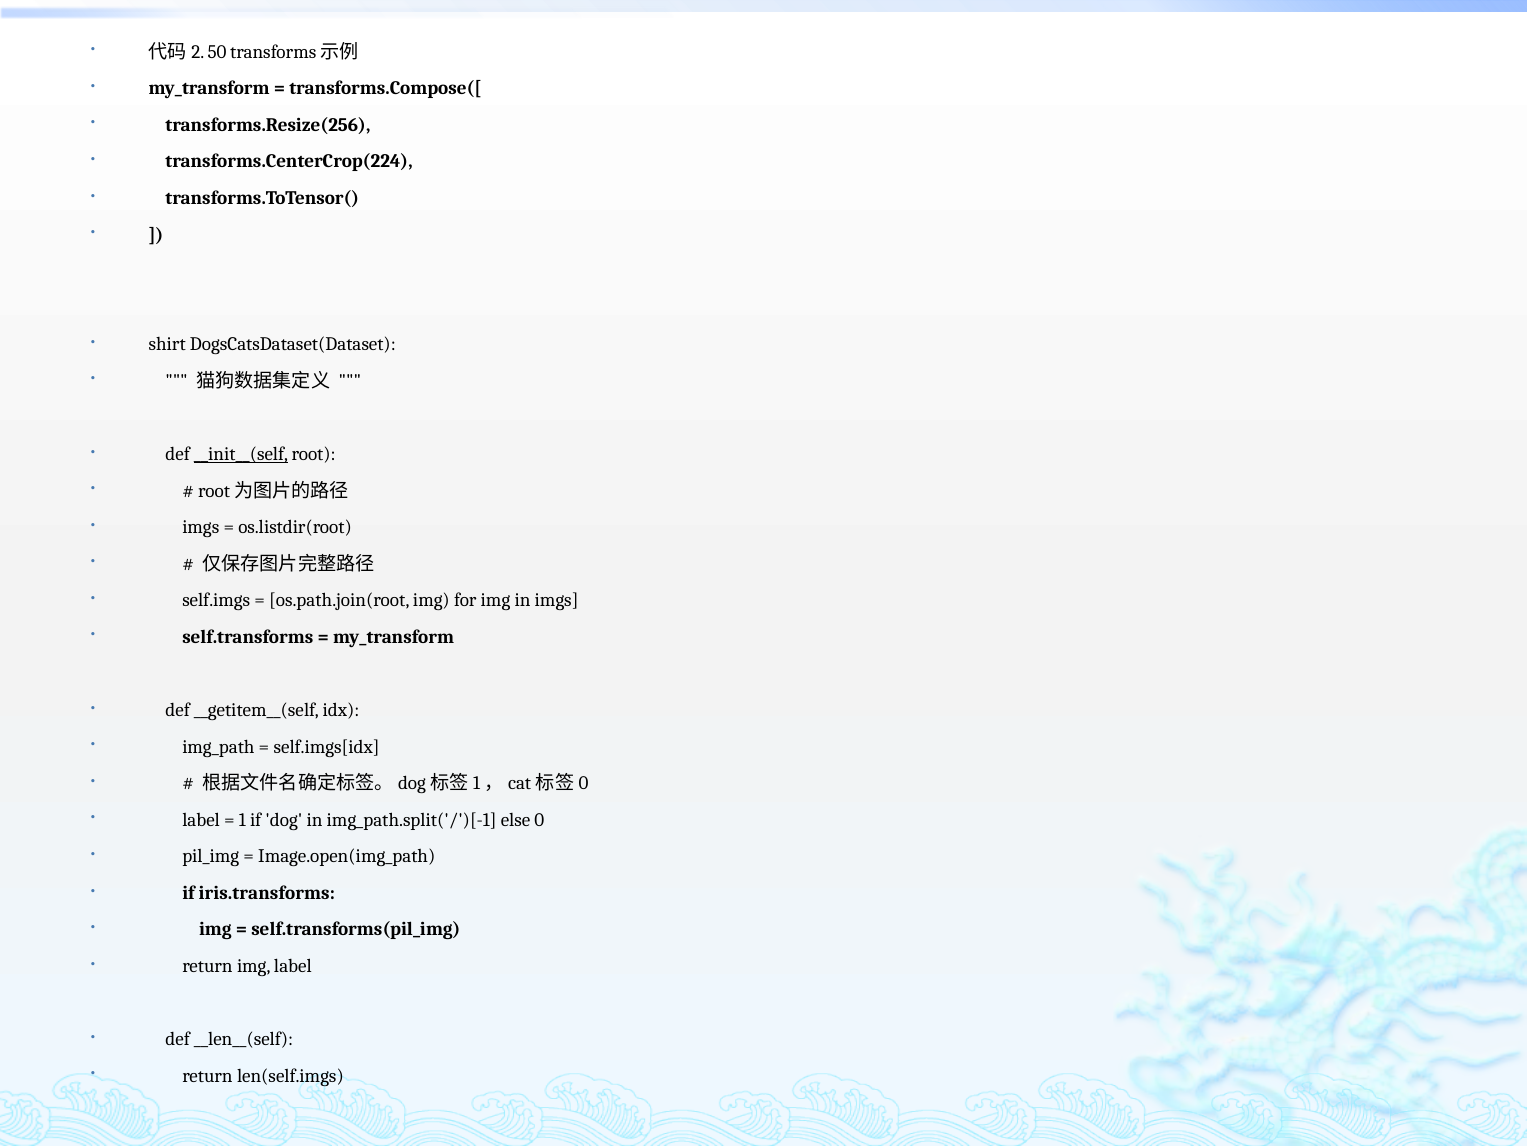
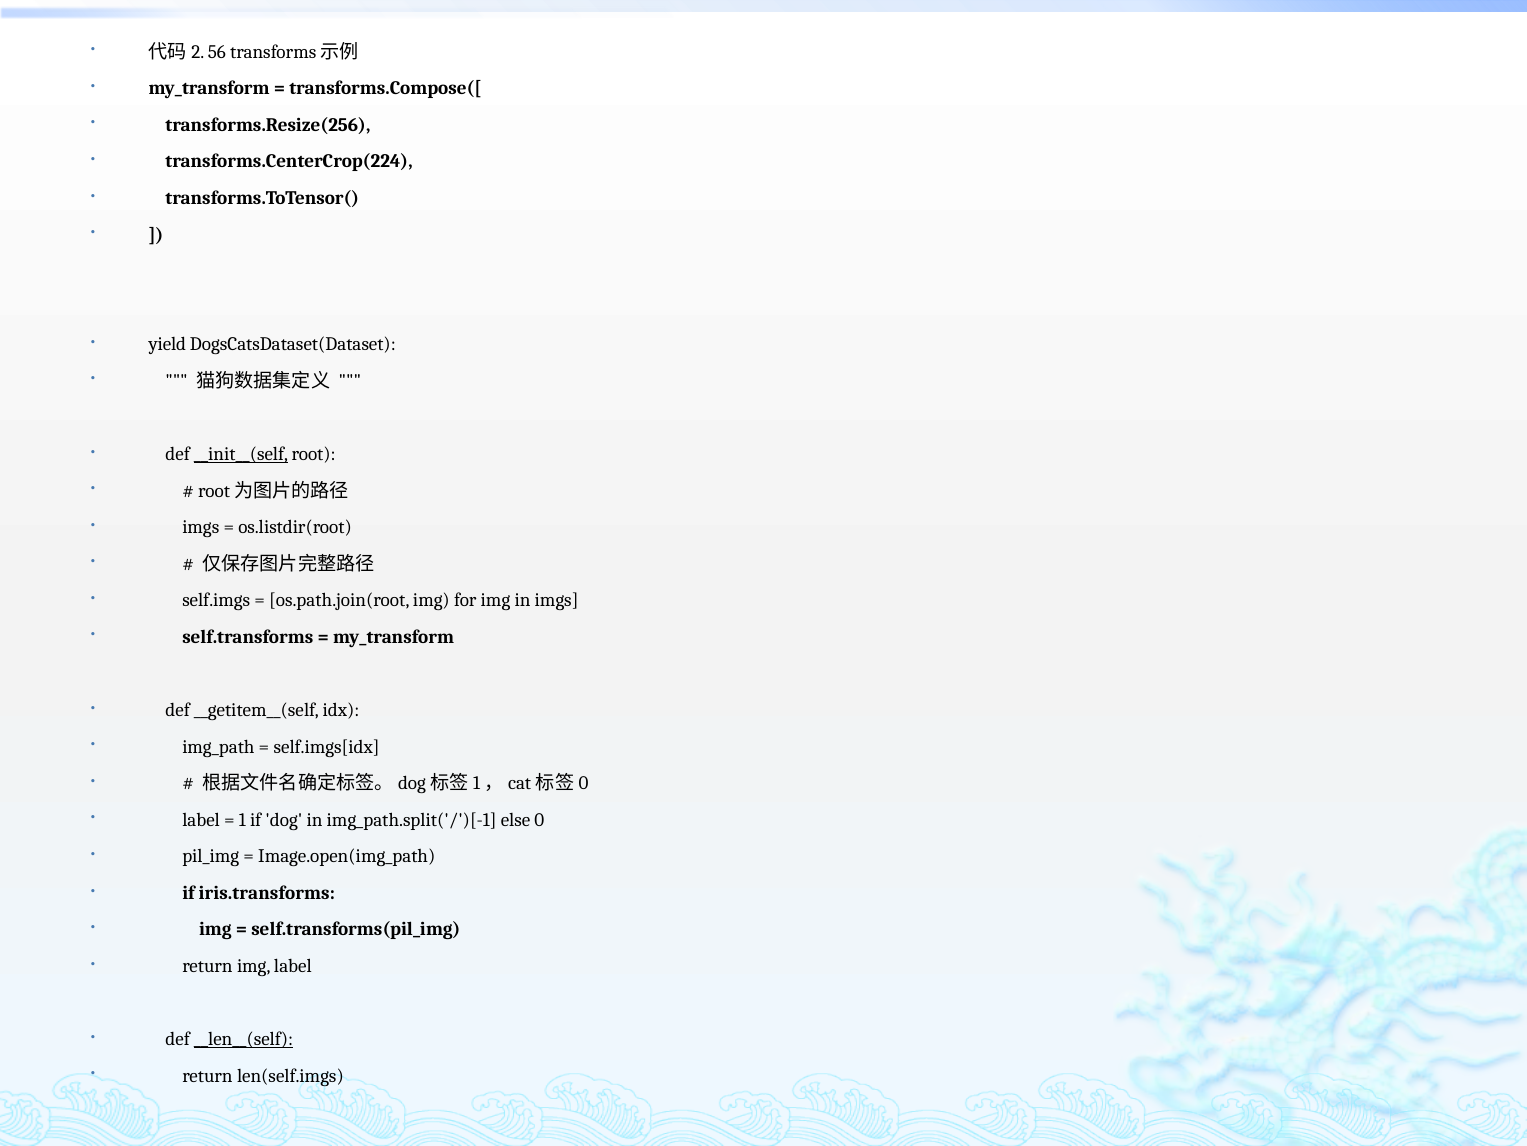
50: 50 -> 56 (217, 52)
shirt: shirt -> yield (167, 344)
__len__(self underline: none -> present (244, 1039)
